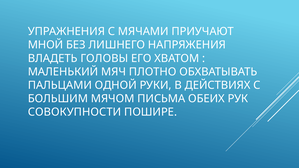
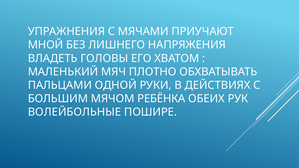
ПИСЬМА: ПИСЬМА -> РЕБЁНКА (161, 99)
СОВОКУПНОСТИ: СОВОКУПНОСТИ -> ВОЛЕЙБОЛЬНЫЕ (75, 112)
